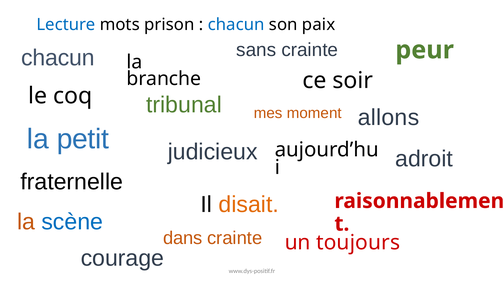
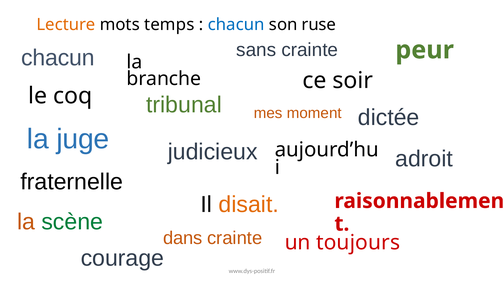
Lecture colour: blue -> orange (66, 24)
prison: prison -> temps (169, 24)
paix: paix -> ruse (319, 24)
allons: allons -> dictée (389, 117)
petit: petit -> juge (83, 139)
scène colour: blue -> green (72, 221)
